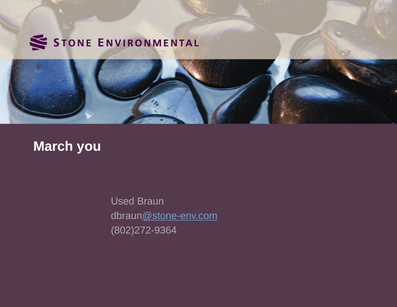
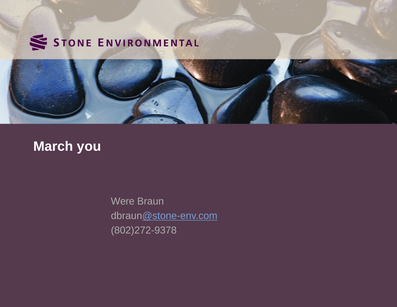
Used: Used -> Were (123, 201)
802)272-9364: 802)272-9364 -> 802)272-9378 (144, 230)
